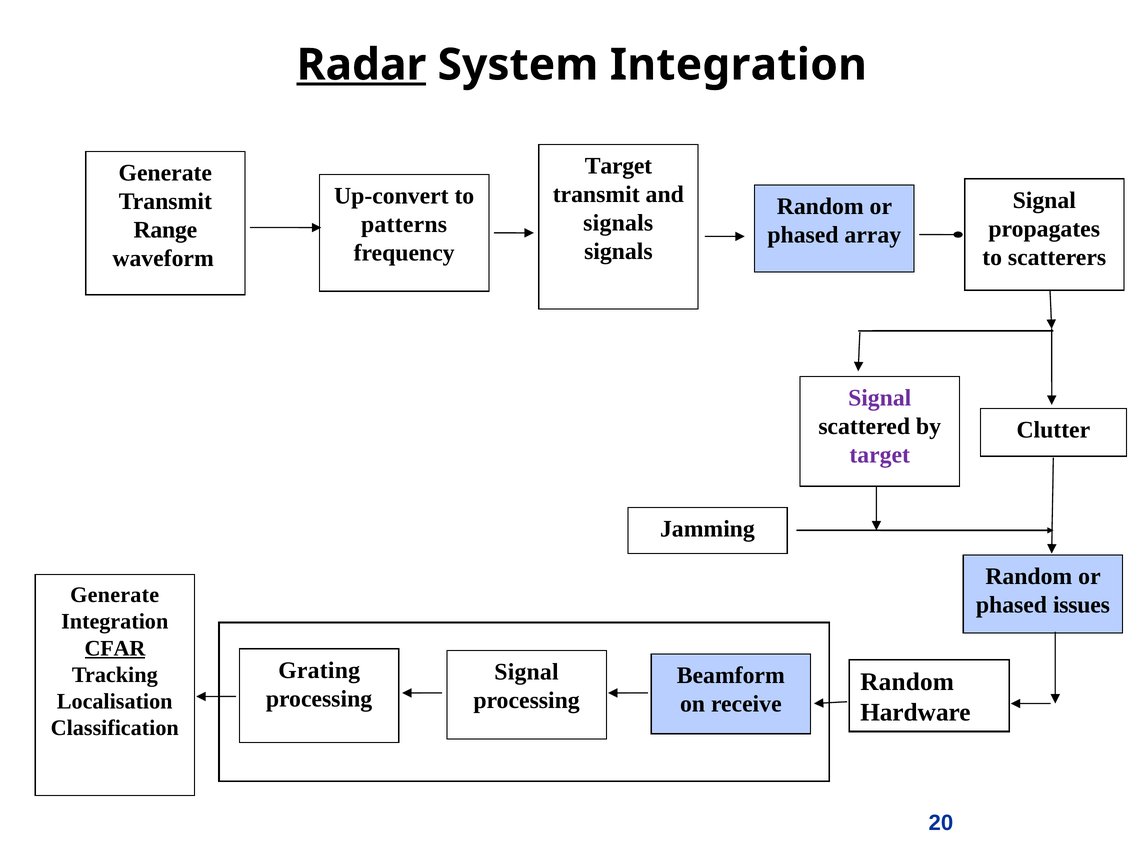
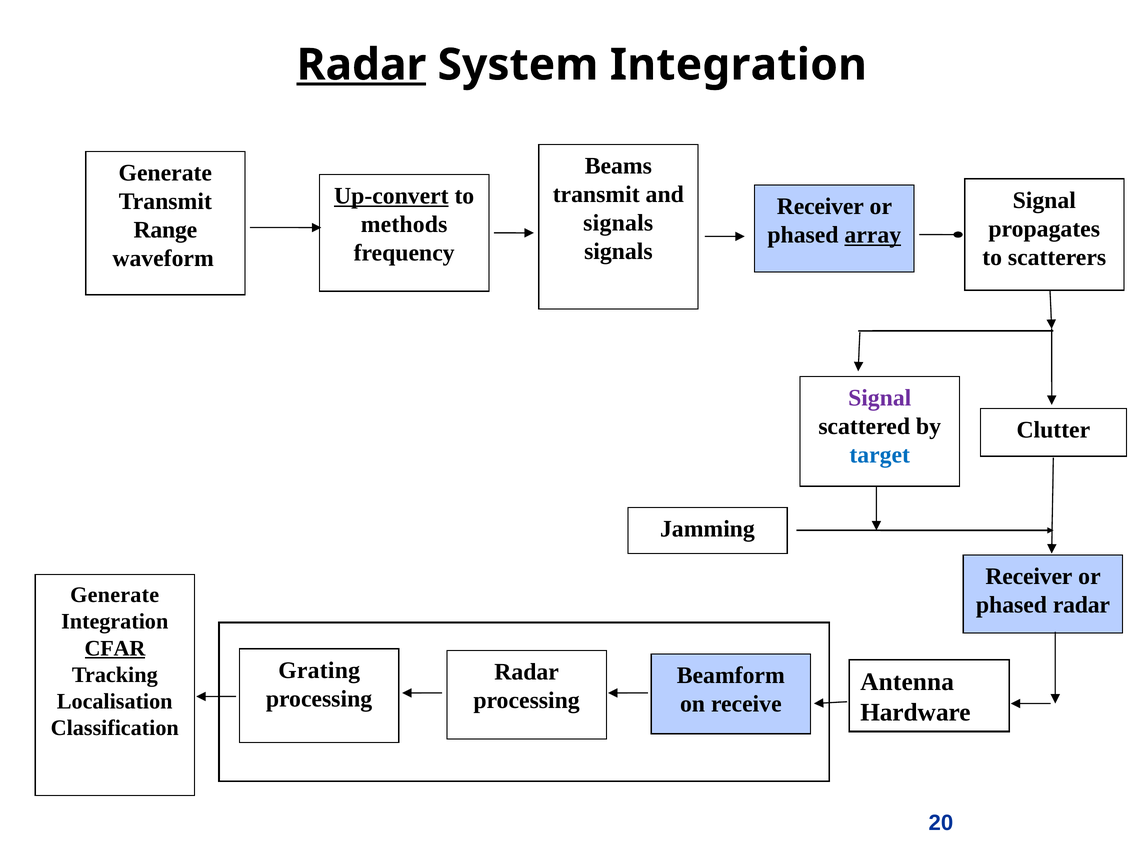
Target: Target -> Beams (618, 166)
Up-convert underline: none -> present (391, 196)
Random: Random -> Receiver (820, 207)
patterns: patterns -> methods (404, 225)
array underline: none -> present (873, 235)
target colour: purple -> blue (880, 455)
Random: Random -> Receiver (1029, 577)
phased issues: issues -> radar (1081, 605)
Signal: Signal -> Radar (527, 672)
Random: Random -> Antenna (907, 682)
